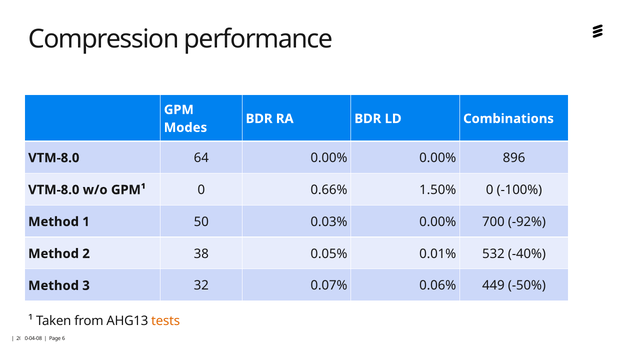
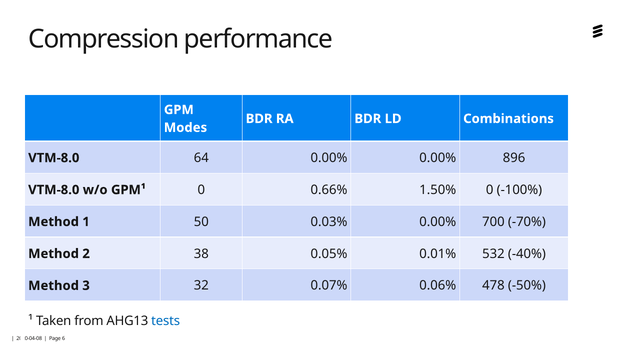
-92%: -92% -> -70% (527, 222)
449: 449 -> 478 (493, 286)
tests colour: orange -> blue (166, 321)
